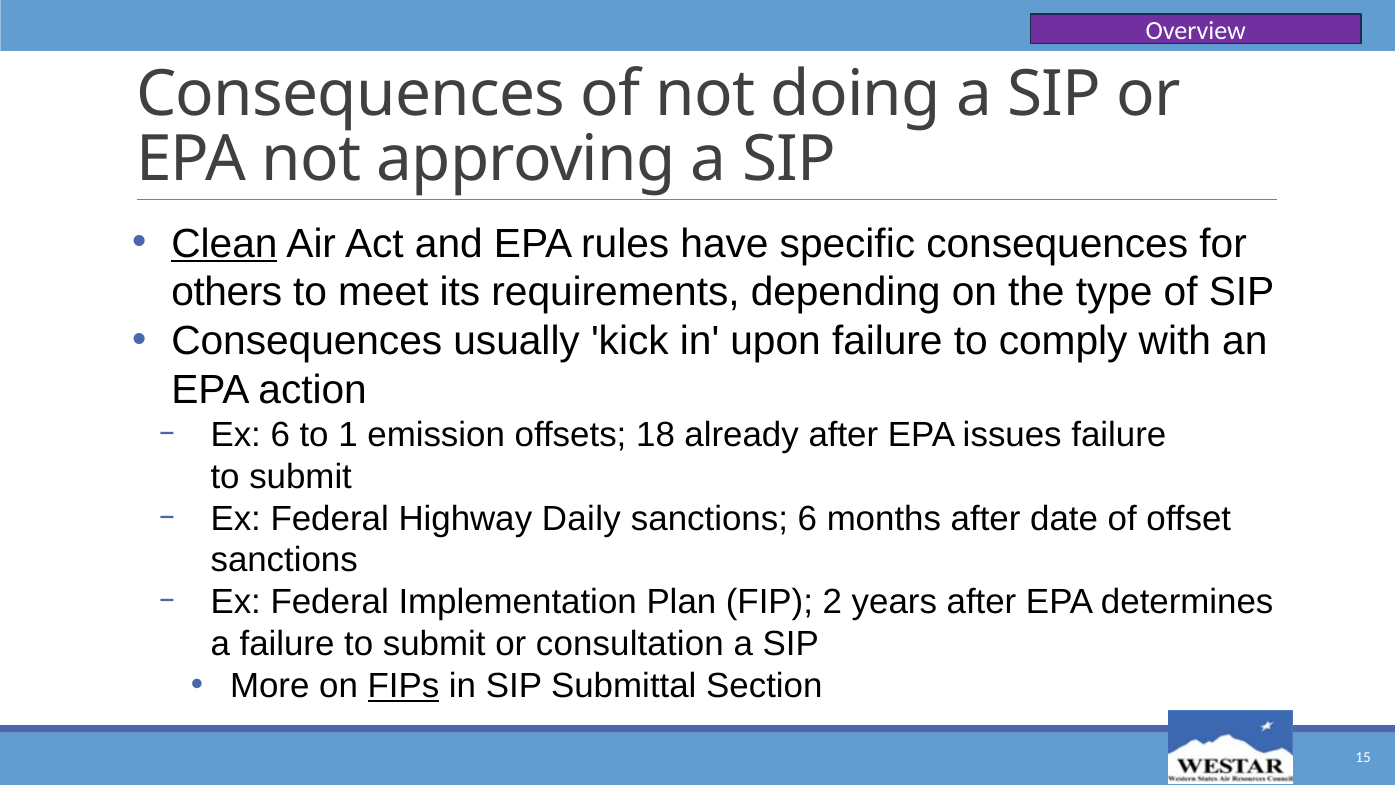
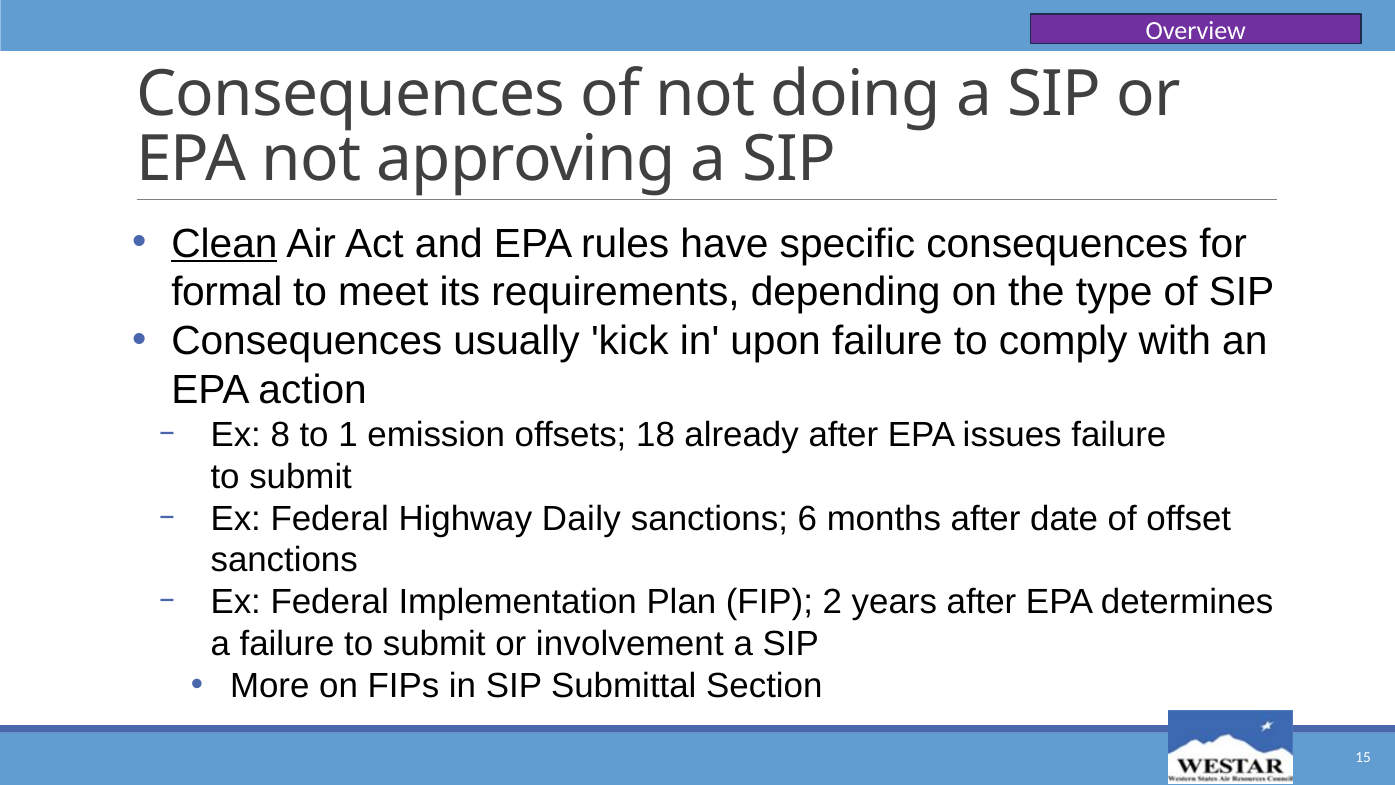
others: others -> formal (227, 292)
Ex 6: 6 -> 8 (280, 435)
consultation: consultation -> involvement (630, 644)
FIPs underline: present -> none (403, 686)
